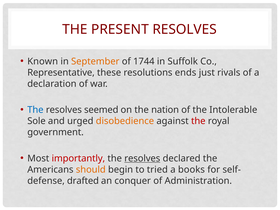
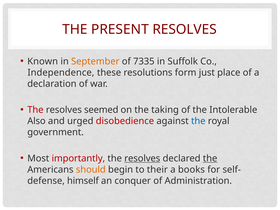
1744: 1744 -> 7335 (144, 61)
Representative: Representative -> Independence (61, 73)
ends: ends -> form (186, 73)
rivals: rivals -> place (229, 73)
The colour: blue -> red (35, 110)
nation: nation -> taking (165, 110)
Sole: Sole -> Also (36, 121)
disobedience colour: orange -> red (125, 121)
the colour: red -> blue (198, 121)
the underline: none -> present (210, 158)
tried: tried -> their (157, 170)
drafted: drafted -> himself (83, 181)
